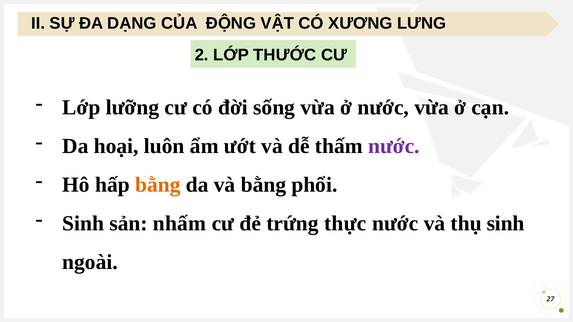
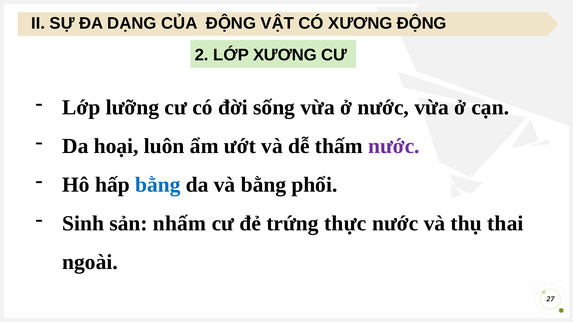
XƯƠNG LƯNG: LƯNG -> ĐỘNG (422, 23)
LỚP THƯỚC: THƯỚC -> XƯƠNG (285, 55)
bằng colour: orange -> blue (158, 185)
thụ sinh: sinh -> thai (505, 224)
